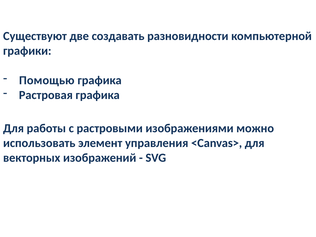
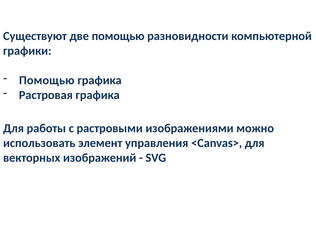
две создавать: создавать -> помощью (118, 36)
